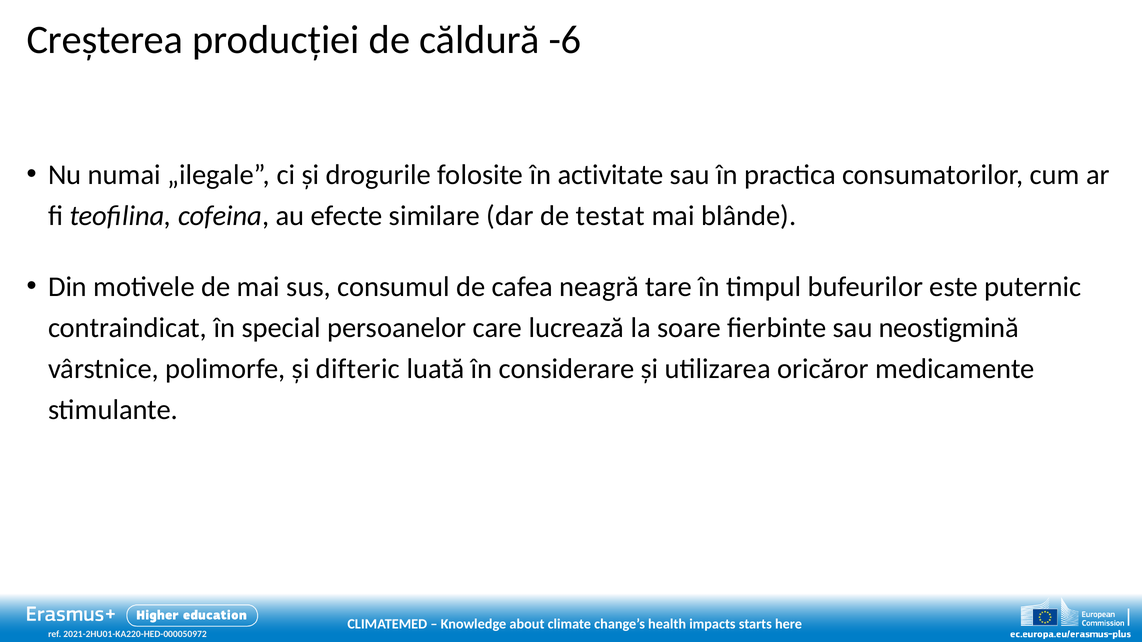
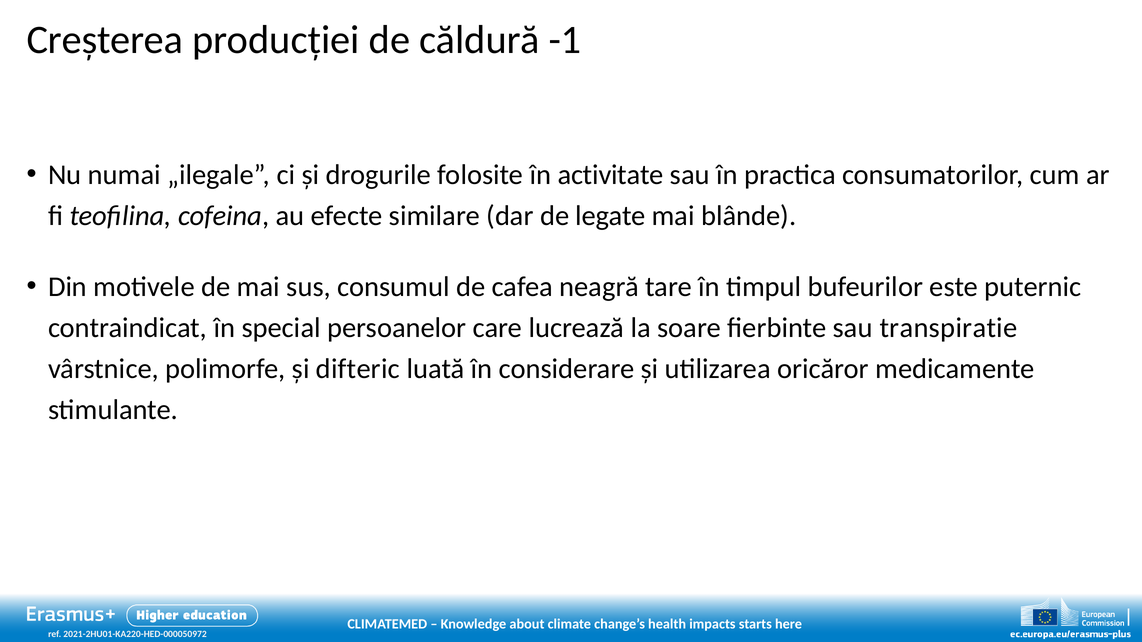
-6: -6 -> -1 (565, 40)
testat: testat -> legate (611, 216)
neostigmină: neostigmină -> transpiratie (948, 328)
